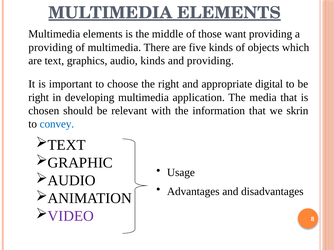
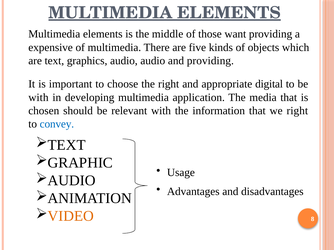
providing: providing -> expensive (51, 48)
audio kinds: kinds -> audio (153, 61)
right: right -> with (38, 98)
we skrin: skrin -> right (297, 111)
VIDEO colour: purple -> orange (71, 217)
